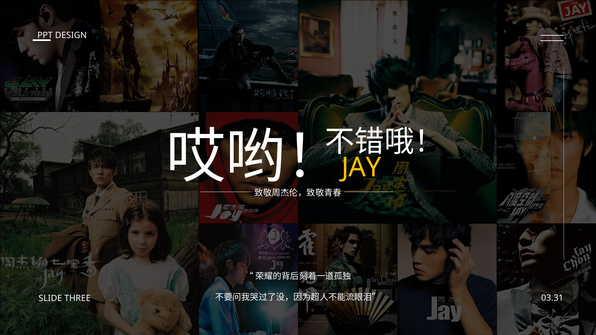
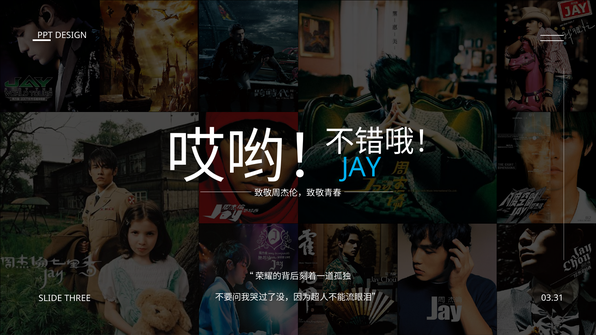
JAY colour: yellow -> light blue (361, 168)
